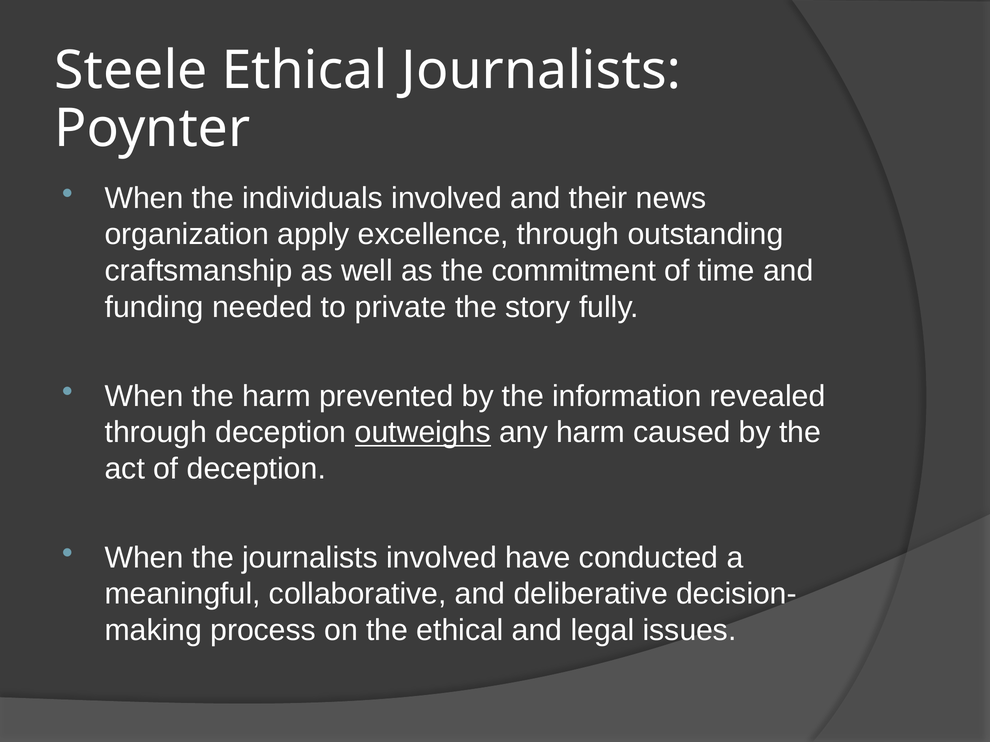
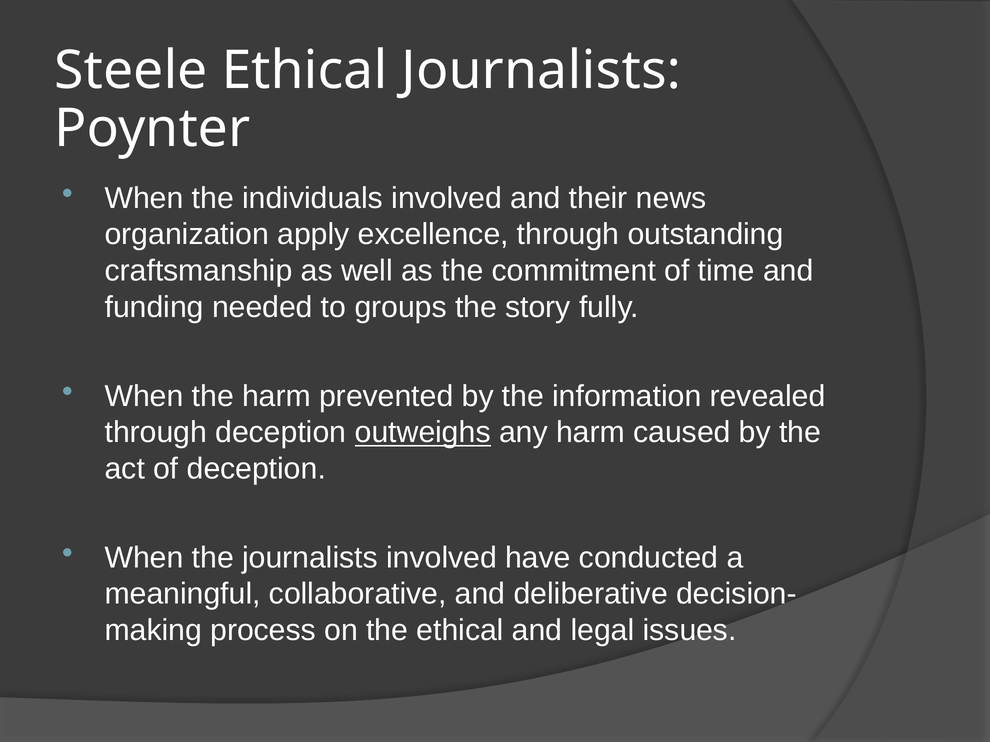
private: private -> groups (401, 307)
